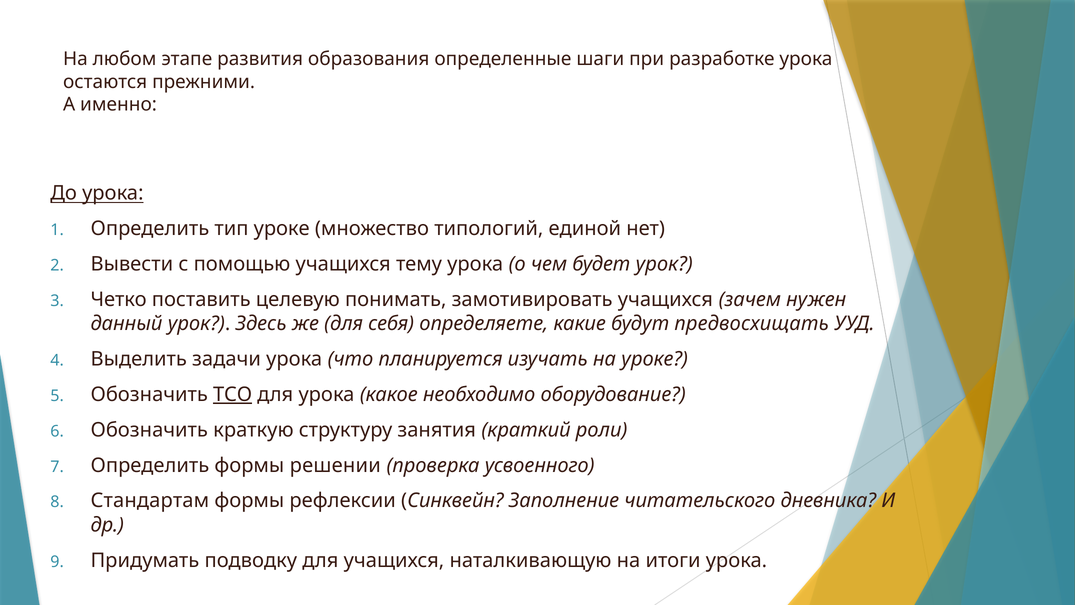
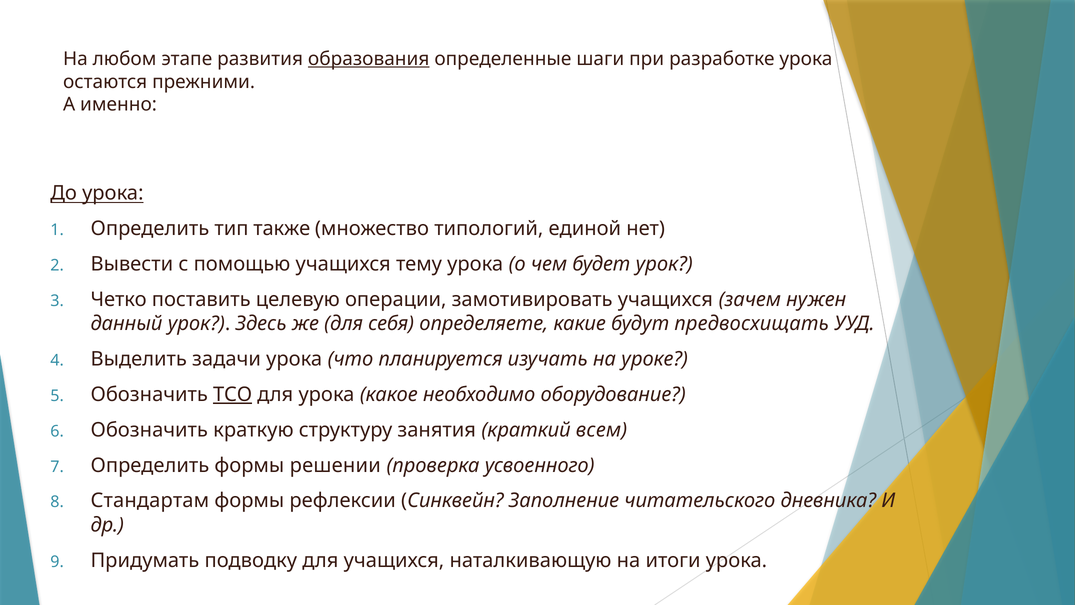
образования underline: none -> present (369, 59)
тип уроке: уроке -> также (282, 229)
понимать: понимать -> операции (396, 299)
роли: роли -> всем (601, 430)
